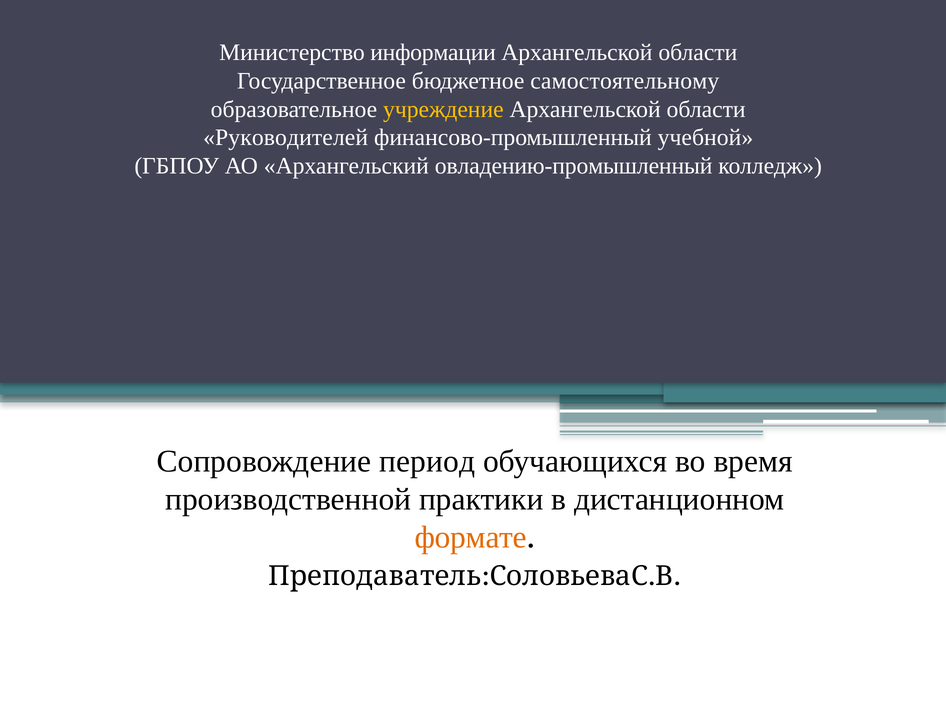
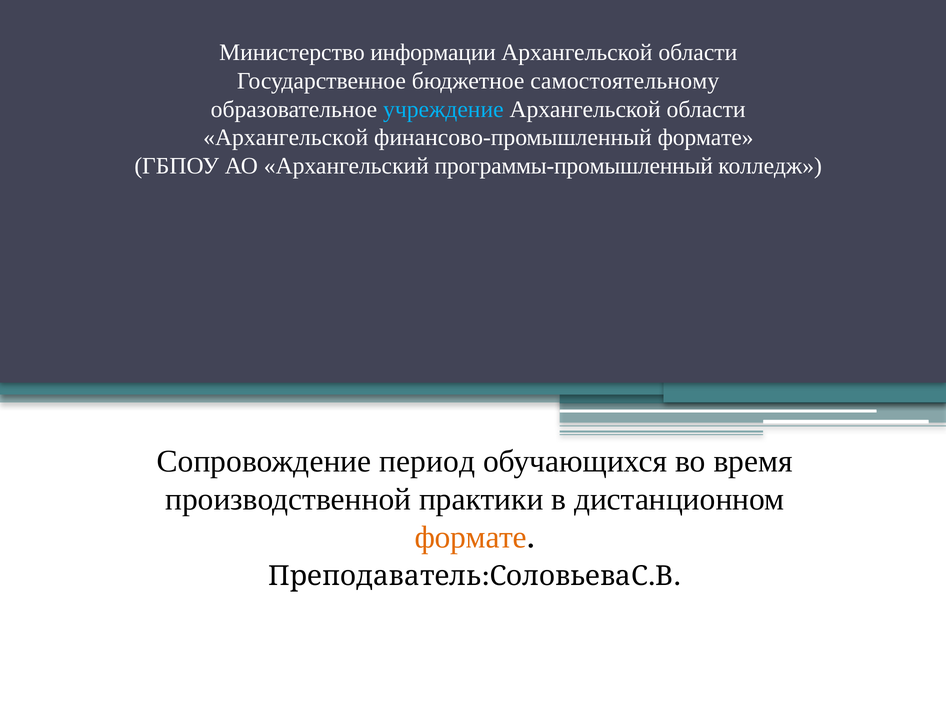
учреждение colour: yellow -> light blue (443, 109)
Руководителей: Руководителей -> Архангельской (286, 138)
финансово-промышленный учебной: учебной -> формате (706, 138)
овладению-промышленный: овладению-промышленный -> программы-промышленный (574, 166)
